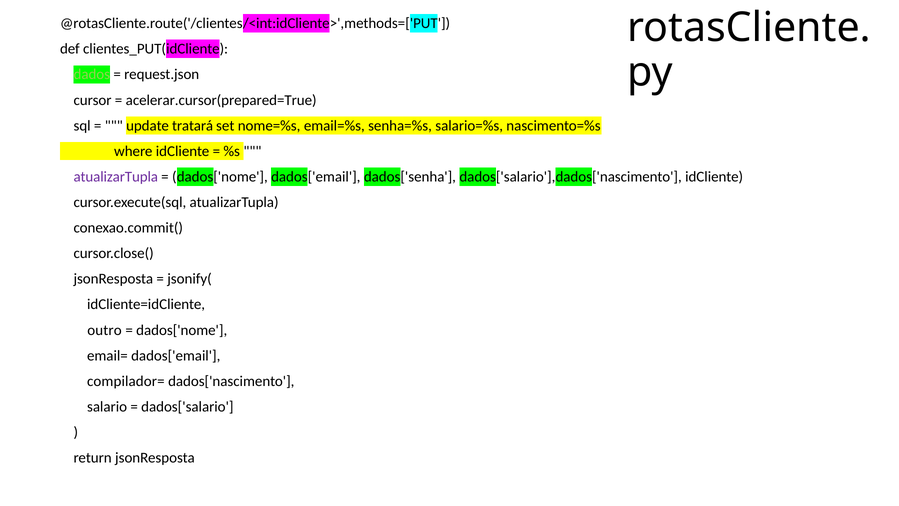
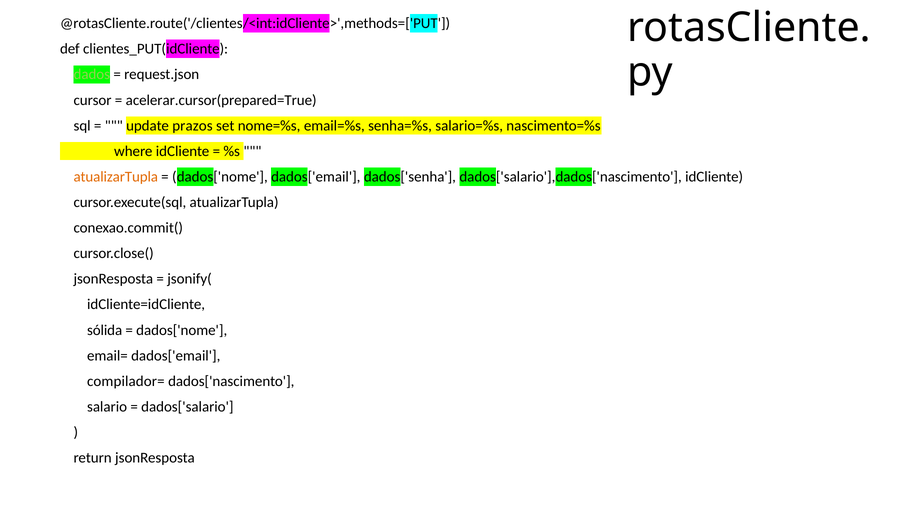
tratará: tratará -> prazos (192, 126)
atualizarTupla colour: purple -> orange (116, 177)
outro: outro -> sólida (105, 330)
